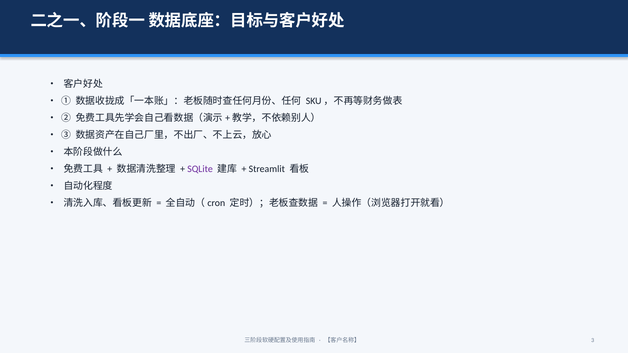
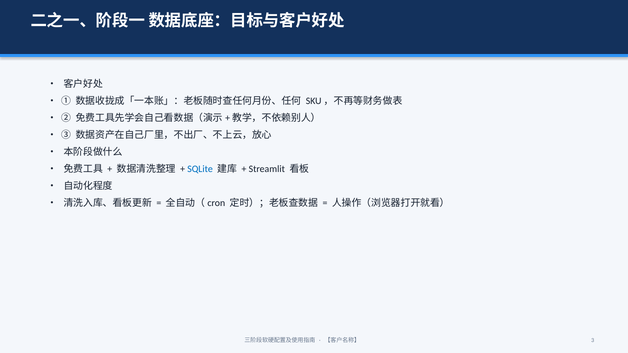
SQLite colour: purple -> blue (200, 169)
